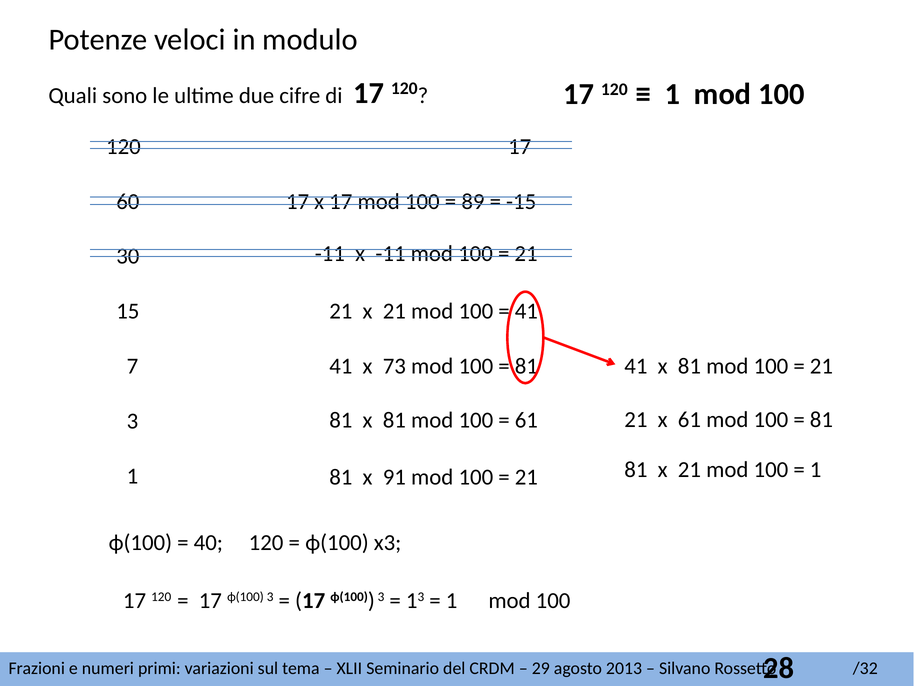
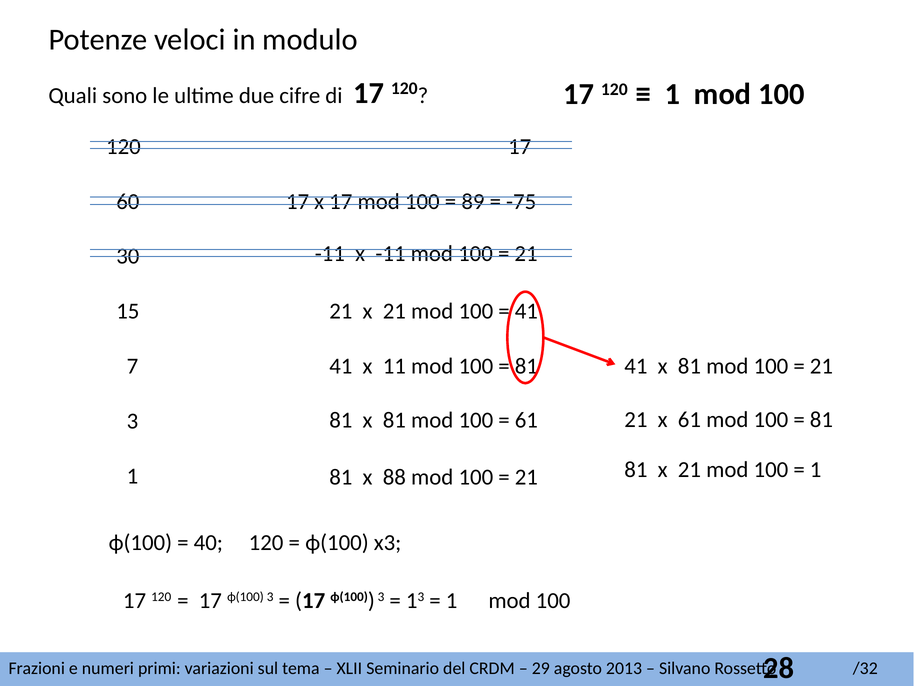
-15: -15 -> -75 (521, 201)
73: 73 -> 11 (394, 366)
91: 91 -> 88 (394, 477)
